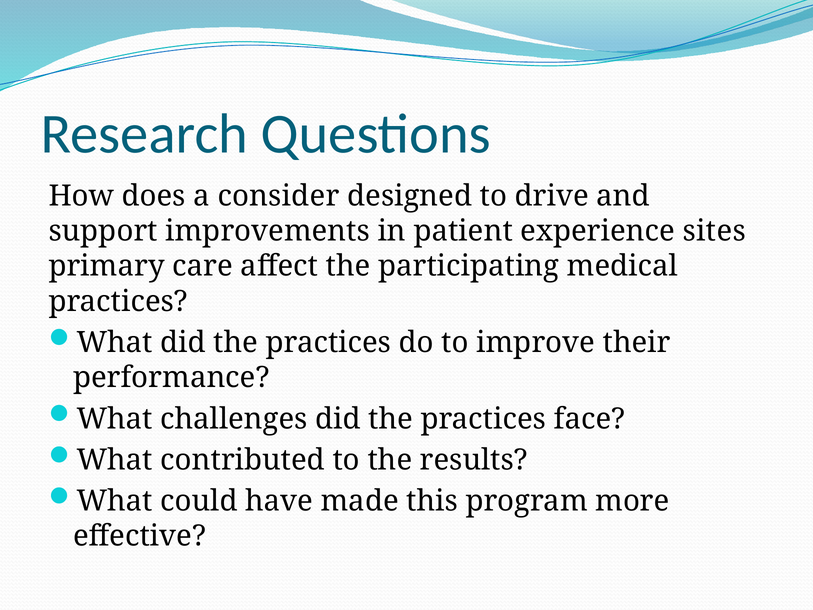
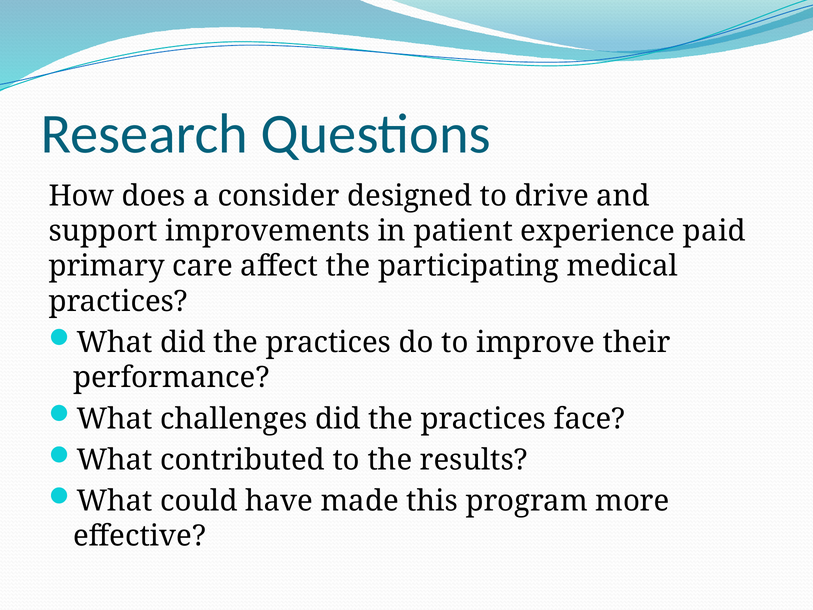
sites: sites -> paid (714, 231)
